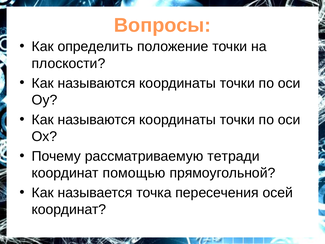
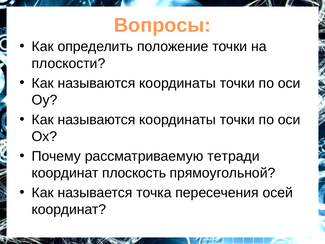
помощью: помощью -> плоскость (134, 173)
